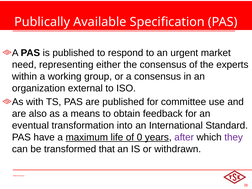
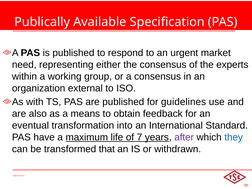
committee: committee -> guidelines (184, 102)
0: 0 -> 7 (139, 137)
they colour: purple -> blue (234, 137)
